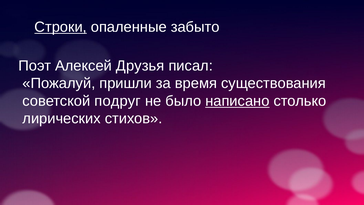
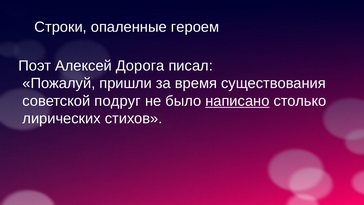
Строки underline: present -> none (61, 27)
забыто: забыто -> героем (195, 27)
Друзья: Друзья -> Дорога (140, 66)
